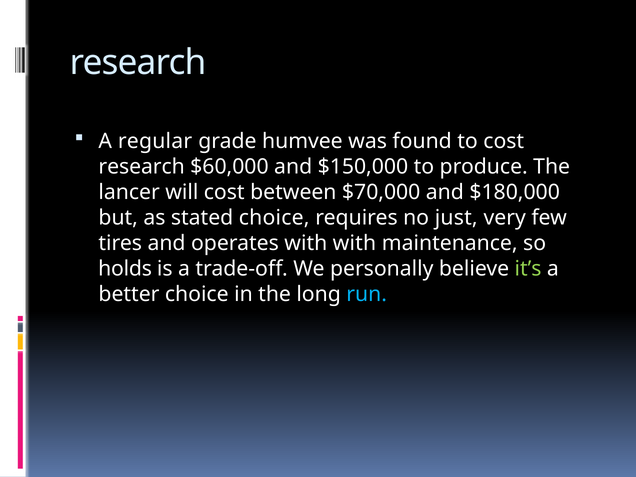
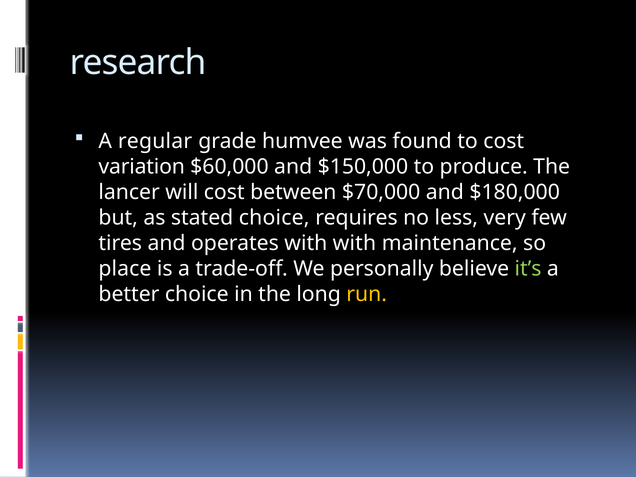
research: research -> variation (142, 167)
just: just -> less (456, 218)
holds: holds -> place (125, 269)
run colour: light blue -> yellow (367, 294)
